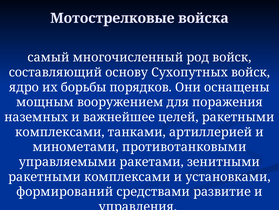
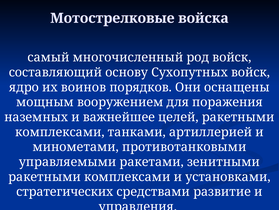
борьбы: борьбы -> воинов (84, 87)
формирований: формирований -> стратегических (65, 191)
